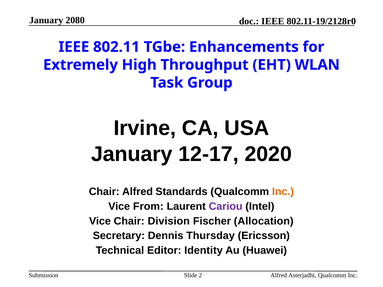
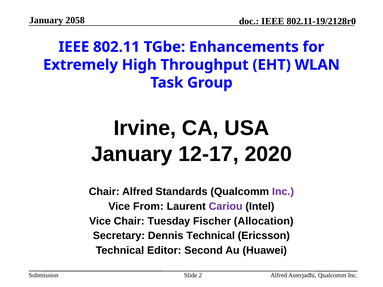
2080: 2080 -> 2058 (75, 20)
Inc colour: orange -> purple (283, 192)
Division: Division -> Tuesday (169, 221)
Dennis Thursday: Thursday -> Technical (211, 236)
Identity: Identity -> Second (204, 251)
